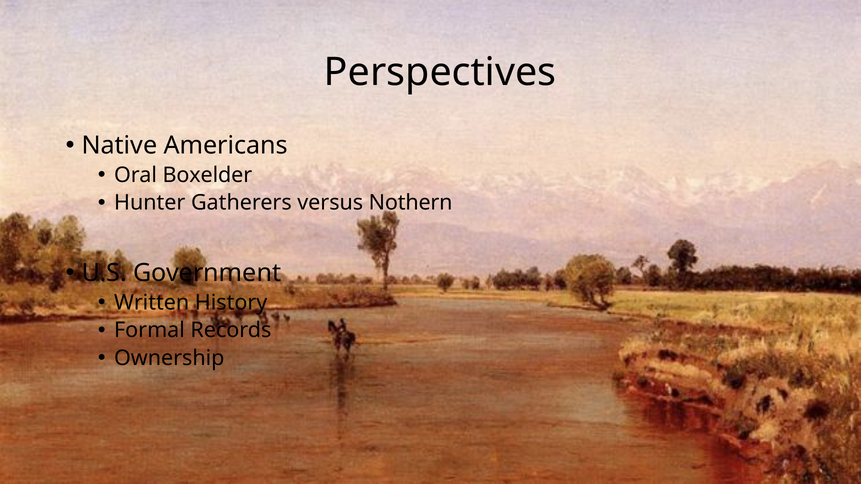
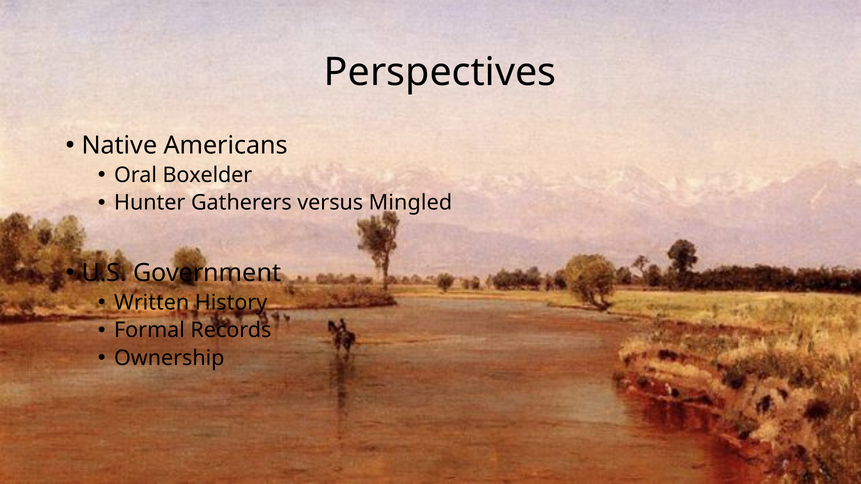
Nothern: Nothern -> Mingled (410, 203)
